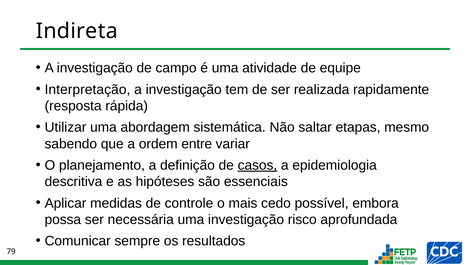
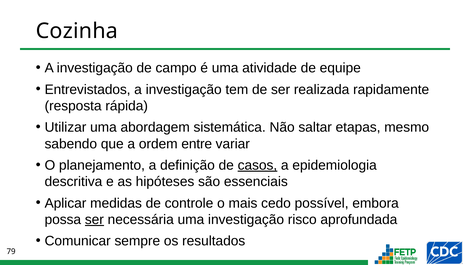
Indireta: Indireta -> Cozinha (77, 31)
Interpretação: Interpretação -> Entrevistados (88, 89)
ser underline: none -> present (94, 219)
